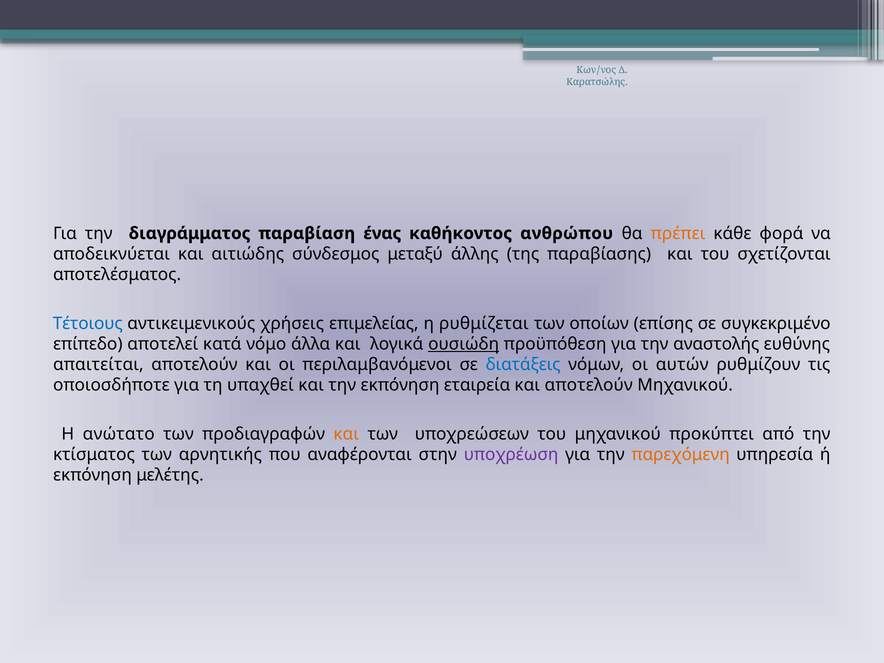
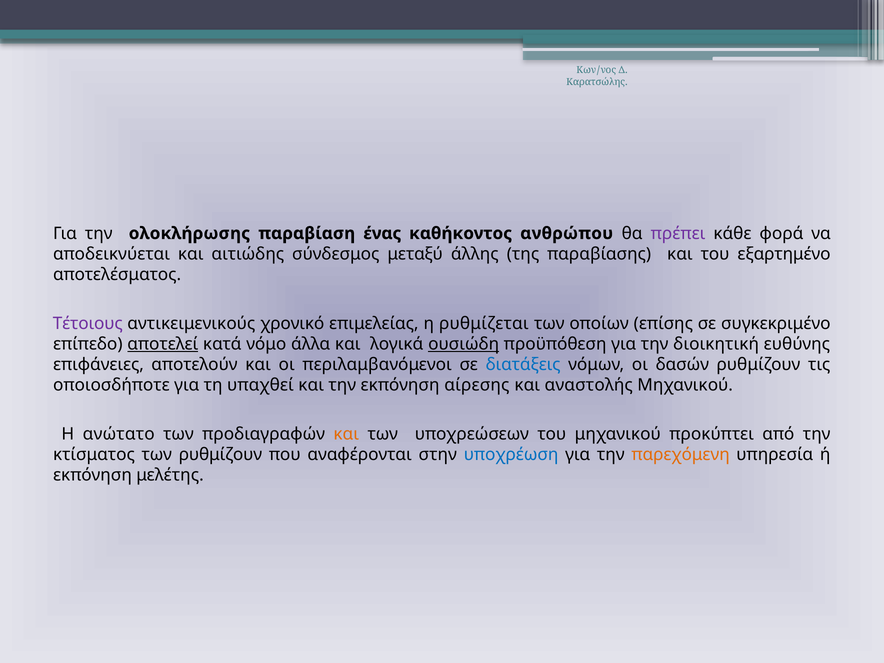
διαγράμματος: διαγράμματος -> ολοκλήρωσης (189, 233)
πρέπει colour: orange -> purple (678, 233)
σχετίζονται: σχετίζονται -> εξαρτημένο (784, 254)
Τέτοιους colour: blue -> purple (88, 323)
χρήσεις: χρήσεις -> χρονικό (292, 323)
αποτελεί underline: none -> present (163, 344)
αναστολής: αναστολής -> διοικητική (716, 344)
απαιτείται: απαιτείται -> επιφάνειες (98, 365)
αυτών: αυτών -> δασών (682, 365)
εταιρεία: εταιρεία -> αίρεσης (477, 385)
και αποτελούν: αποτελούν -> αναστολής (589, 385)
των αρνητικής: αρνητικής -> ρυθμίζουν (220, 455)
υποχρέωση colour: purple -> blue (511, 455)
